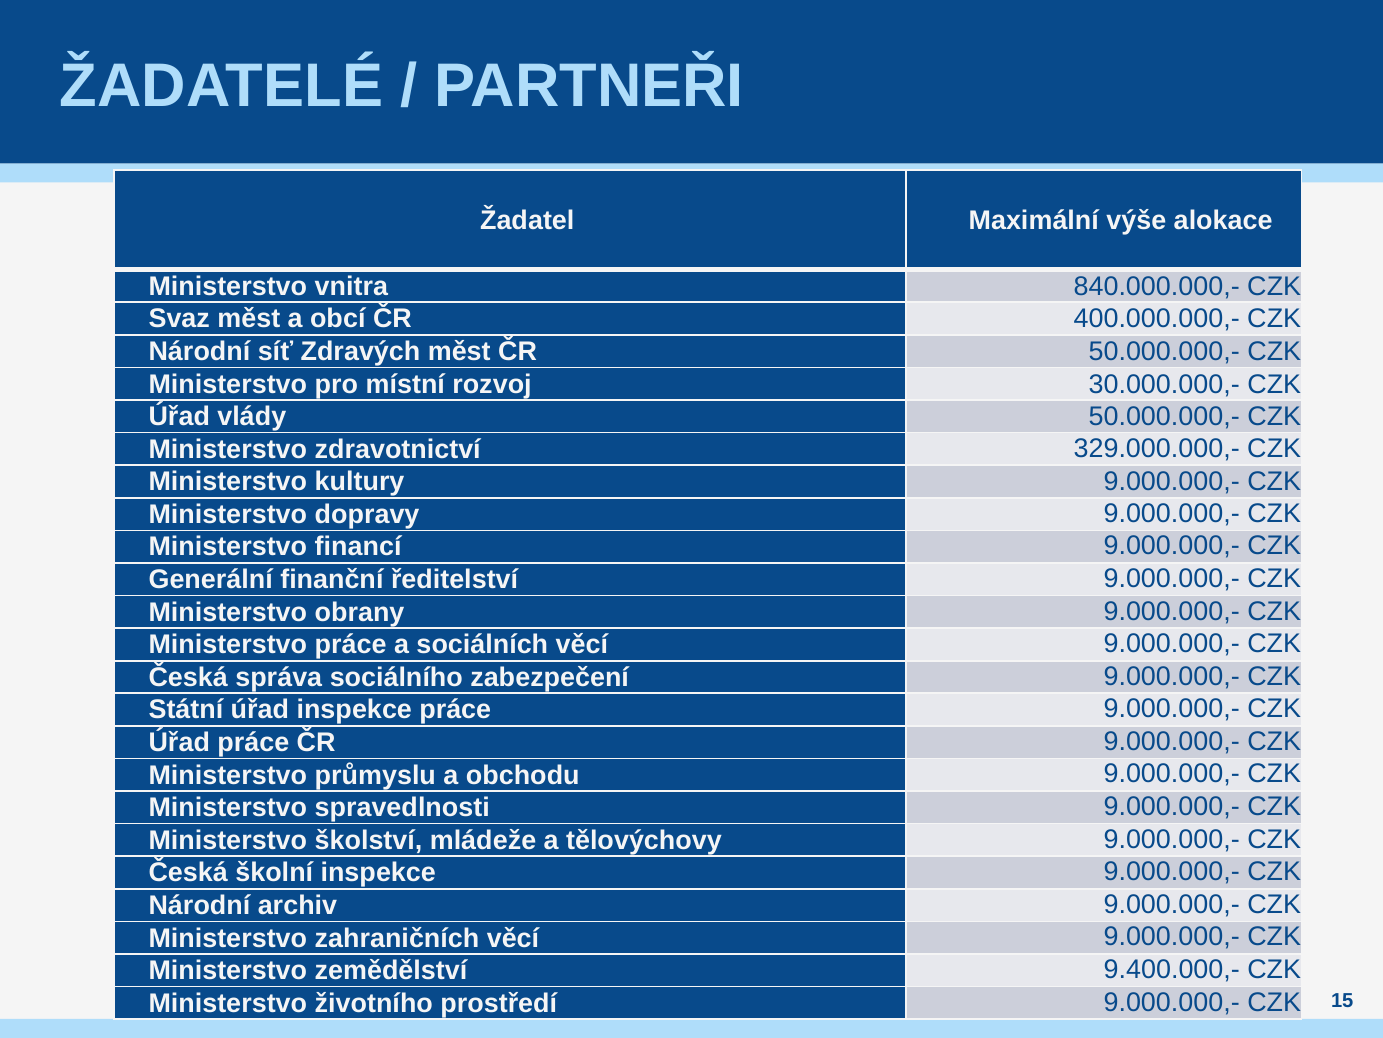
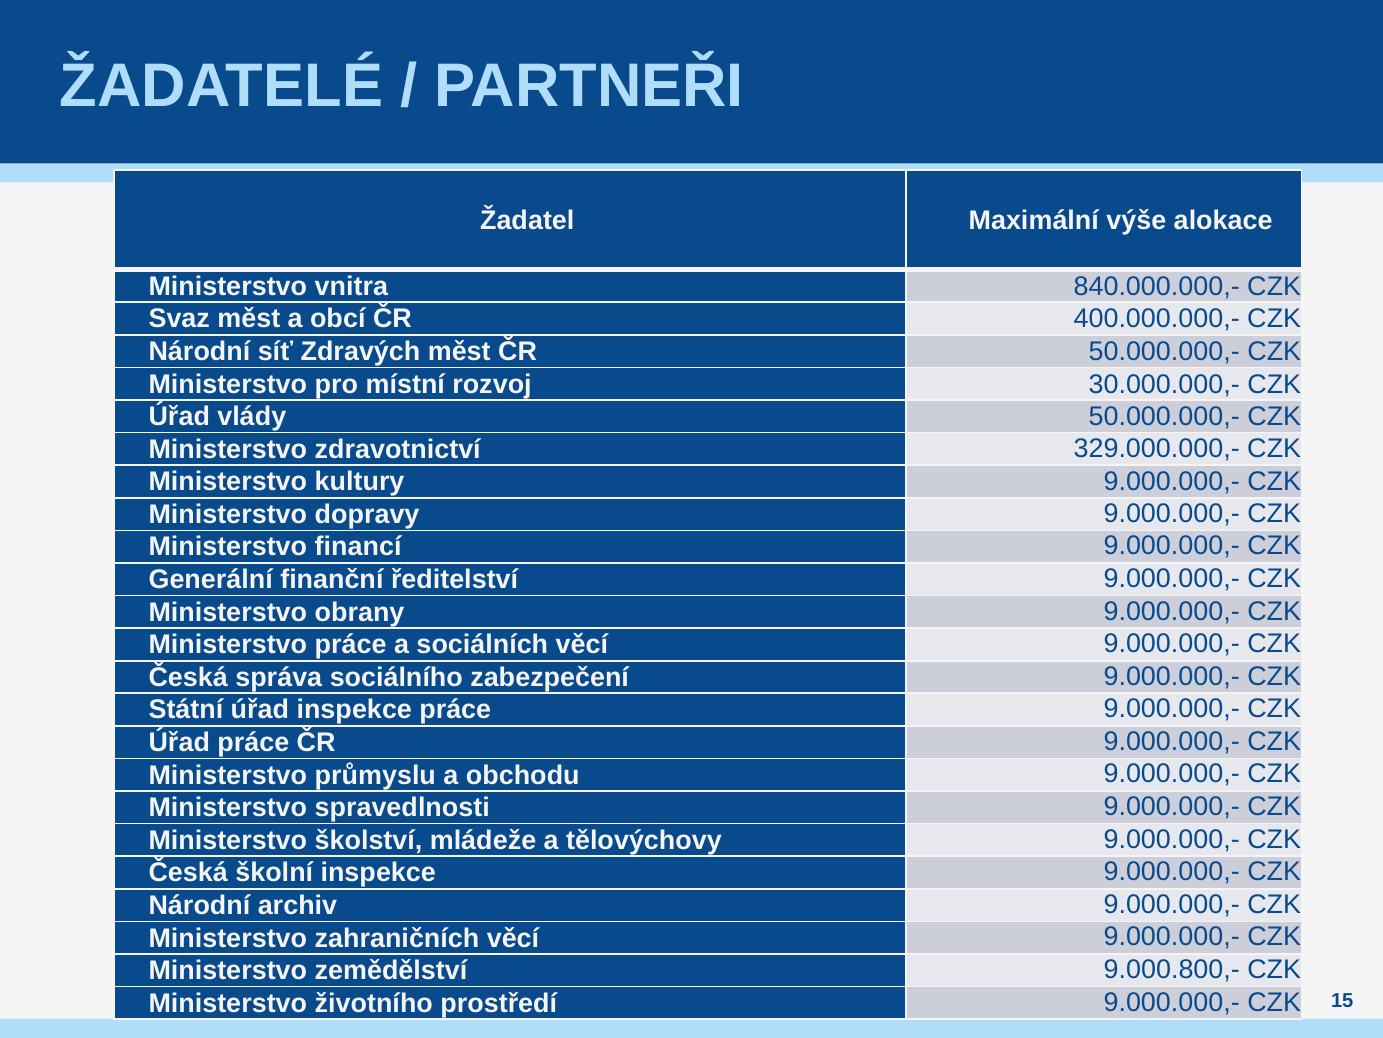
9.400.000,-: 9.400.000,- -> 9.000.800,- (1172, 969)
